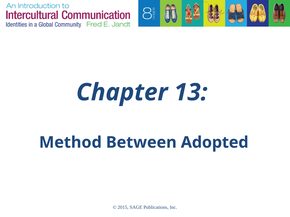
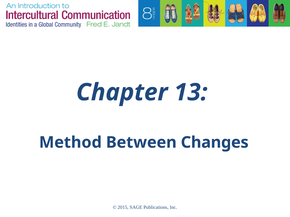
Adopted: Adopted -> Changes (215, 143)
